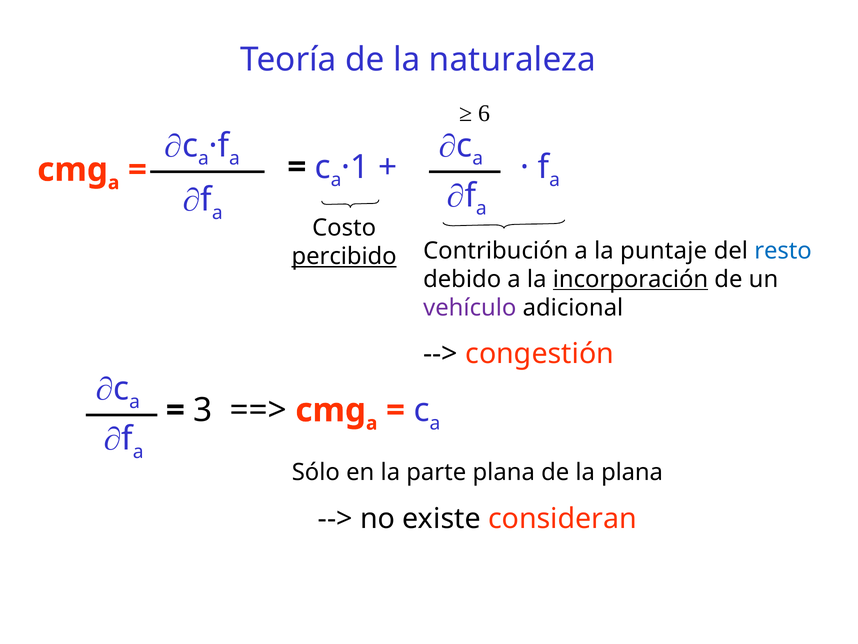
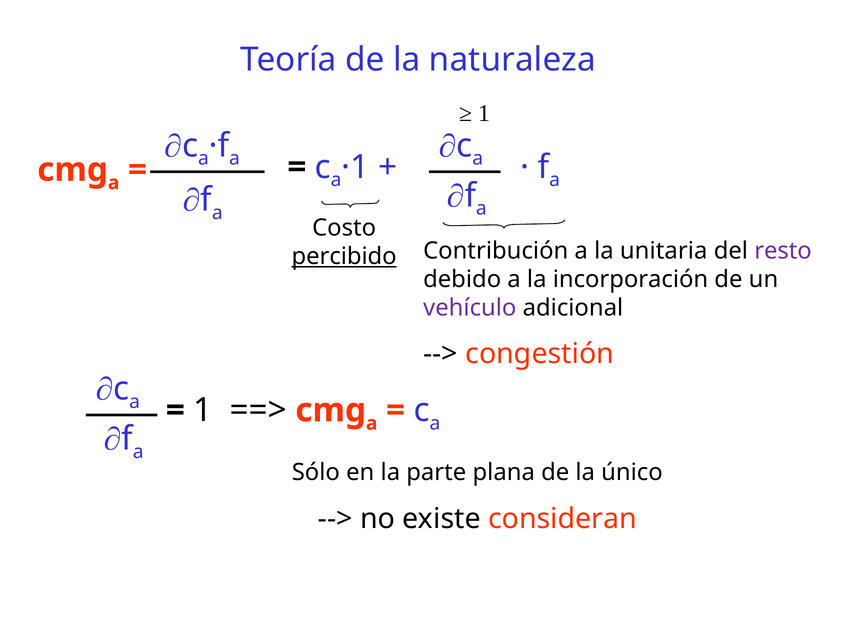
6: 6 -> 1 (484, 113)
puntaje: puntaje -> unitaria (664, 250)
resto colour: blue -> purple (783, 250)
incorporación underline: present -> none (630, 279)
3: 3 -> 1 (203, 410)
la plana: plana -> único (632, 472)
